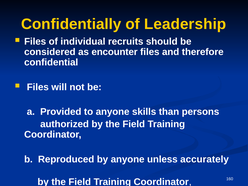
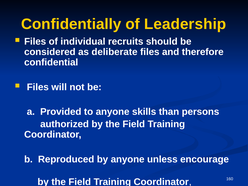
encounter: encounter -> deliberate (115, 52)
accurately: accurately -> encourage (205, 159)
